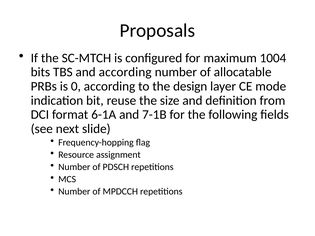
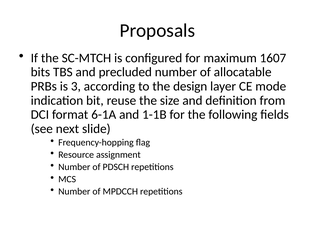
1004: 1004 -> 1607 (273, 58)
and according: according -> precluded (125, 72)
0: 0 -> 3 (76, 86)
7-1B: 7-1B -> 1-1B (154, 115)
